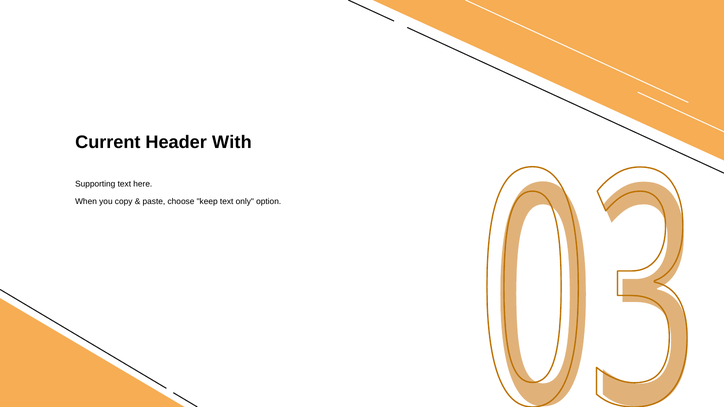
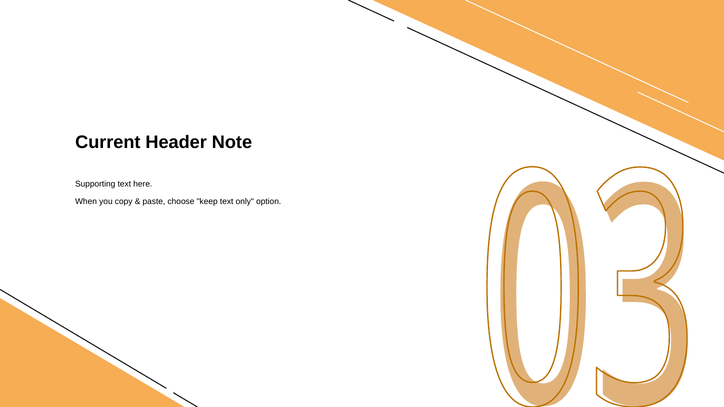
With: With -> Note (232, 142)
